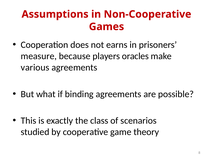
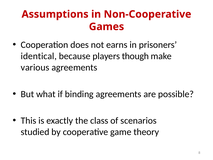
measure: measure -> identical (39, 56)
oracles: oracles -> though (135, 56)
